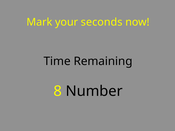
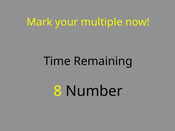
seconds: seconds -> multiple (102, 22)
